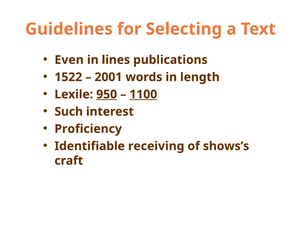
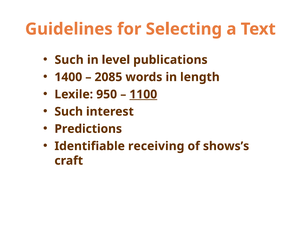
Even: Even -> Such (69, 60)
lines: lines -> level (116, 60)
1522: 1522 -> 1400 (68, 77)
2001: 2001 -> 2085 (108, 77)
950 underline: present -> none (107, 94)
Proficiency: Proficiency -> Predictions (88, 129)
